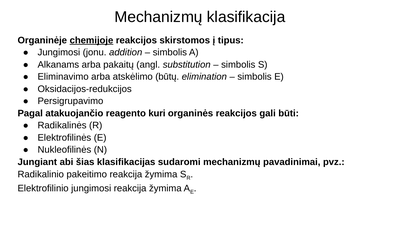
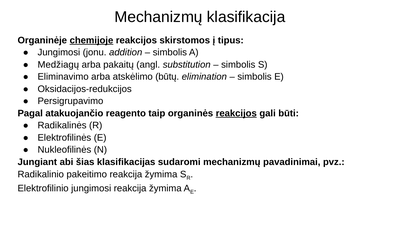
Alkanams: Alkanams -> Medžiagų (58, 65)
kuri: kuri -> taip (157, 113)
reakcijos underline: none -> present (236, 113)
